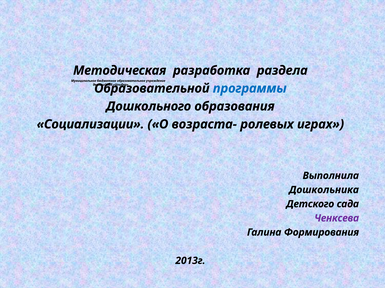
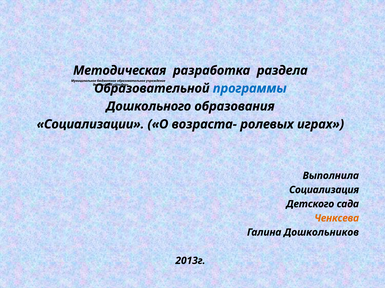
Дошкольника: Дошкольника -> Социализация (324, 190)
Ченксева colour: purple -> orange (337, 219)
Формирования: Формирования -> Дошкольников (321, 233)
